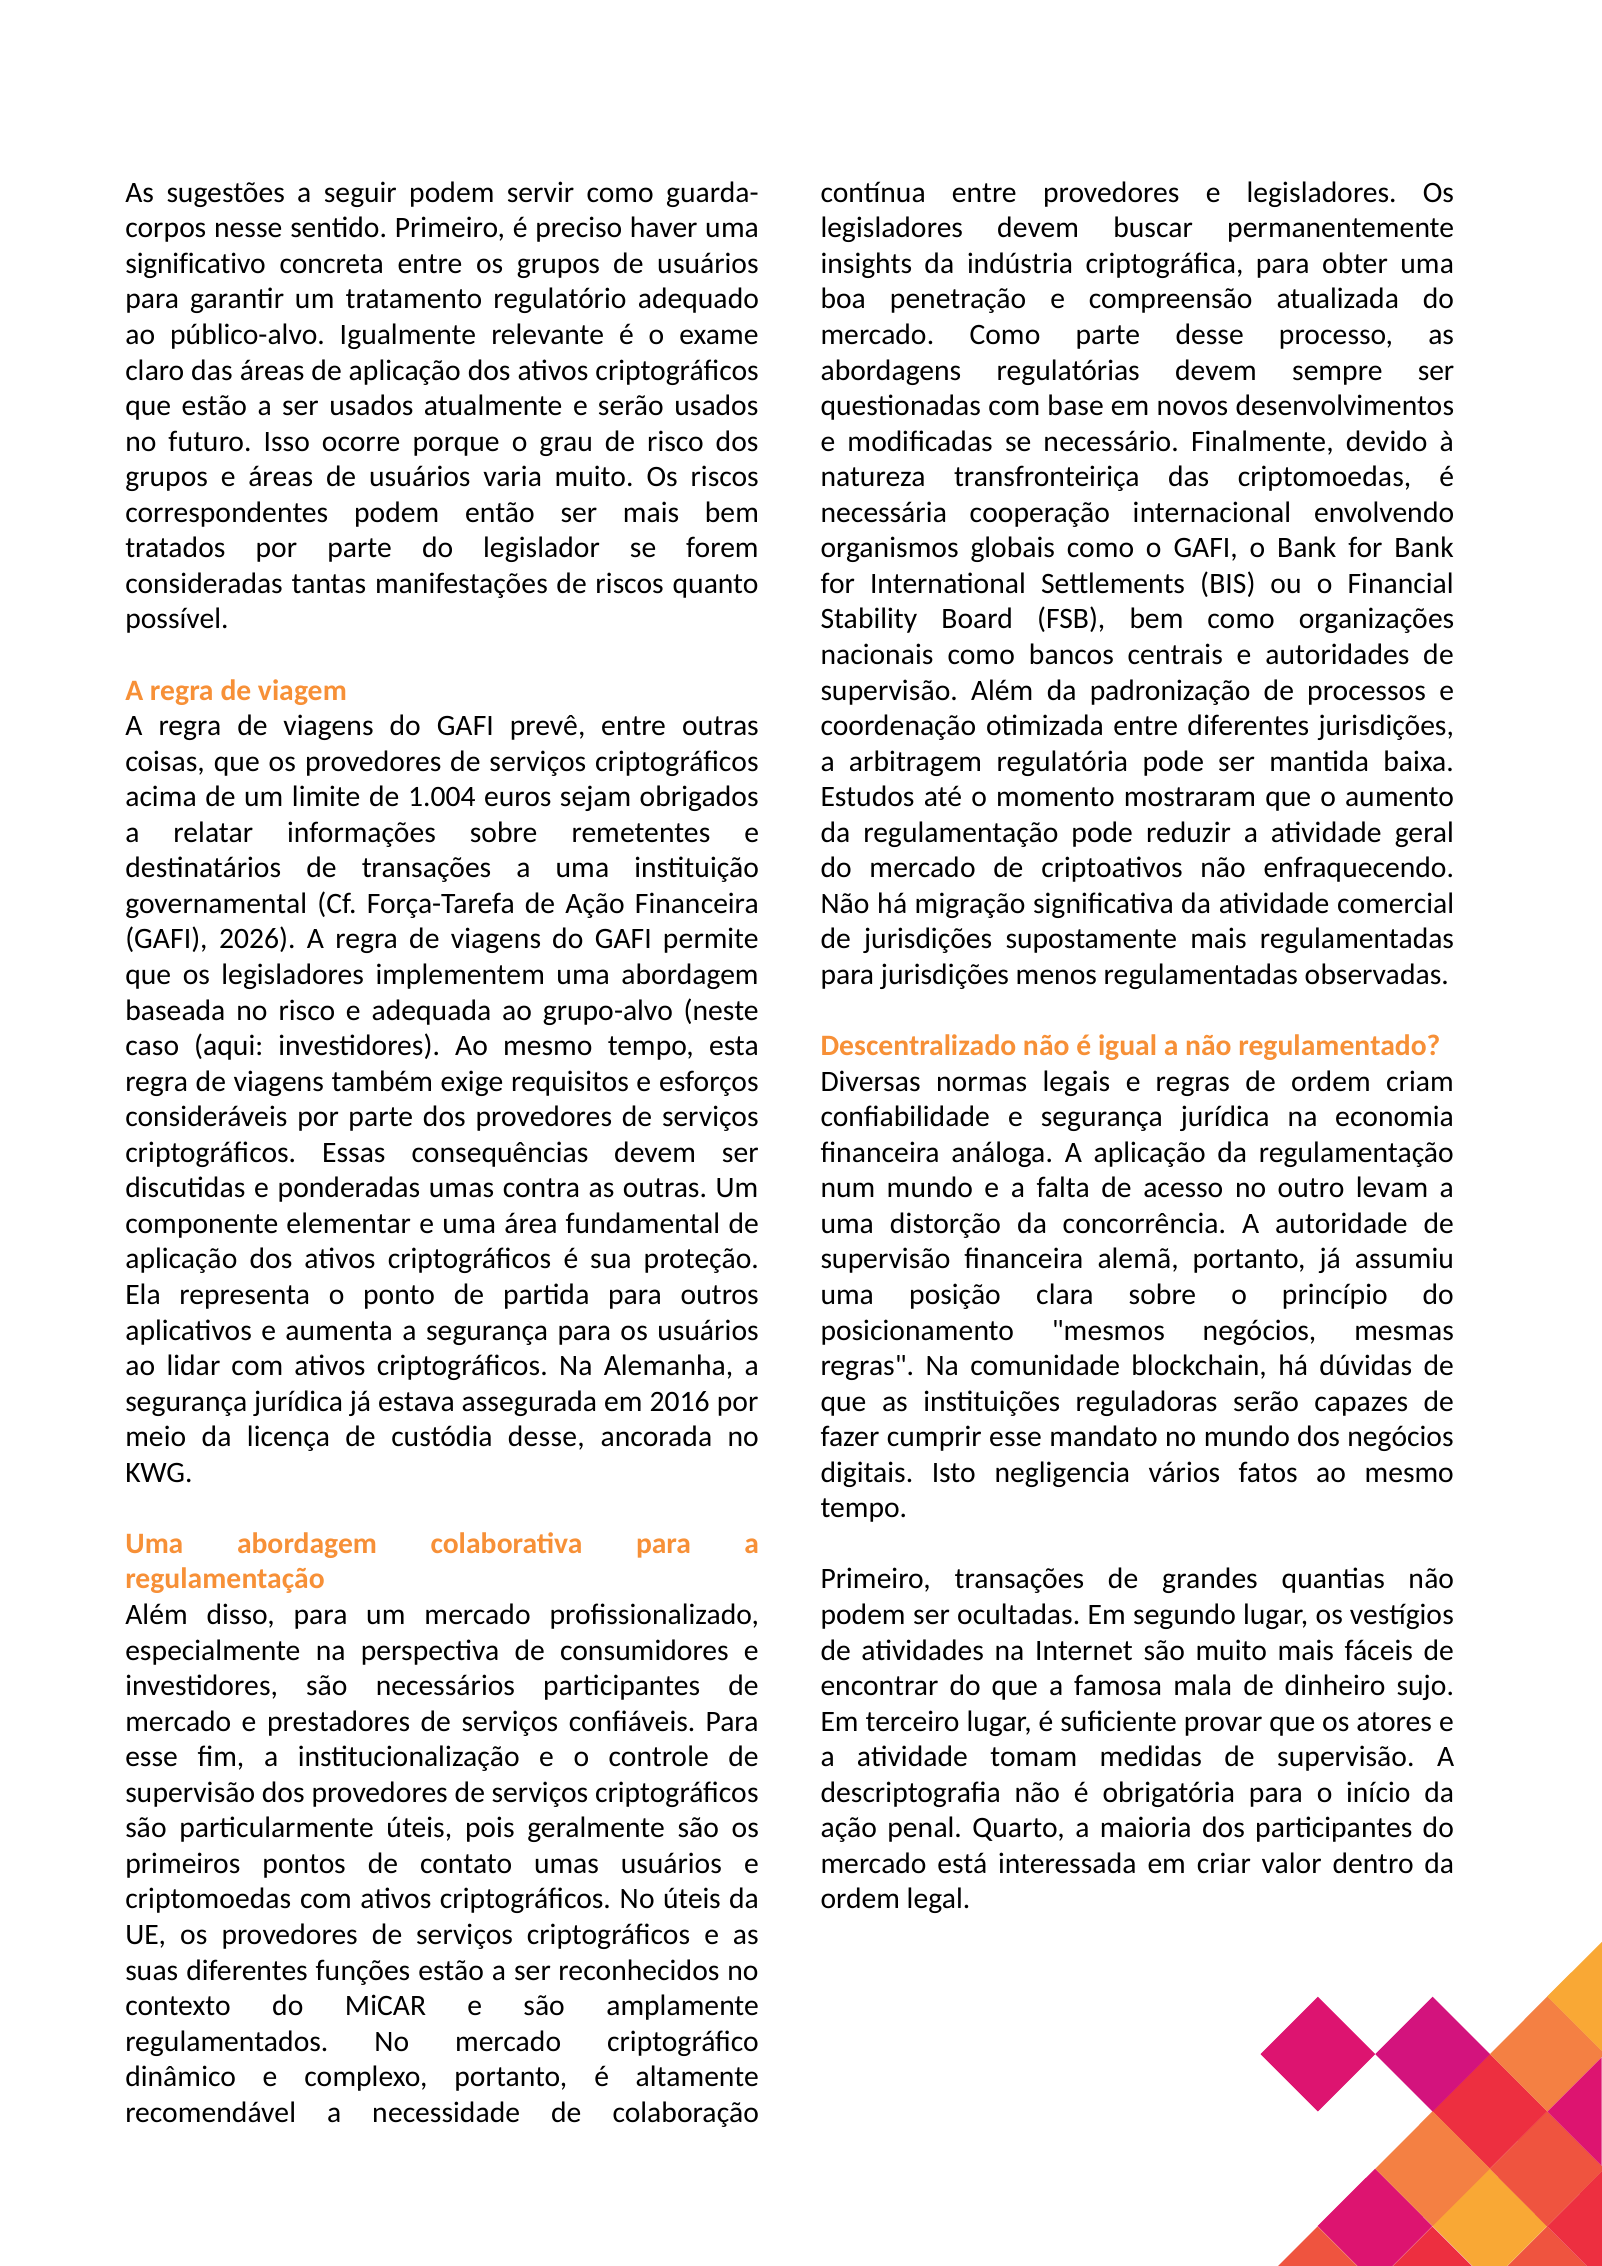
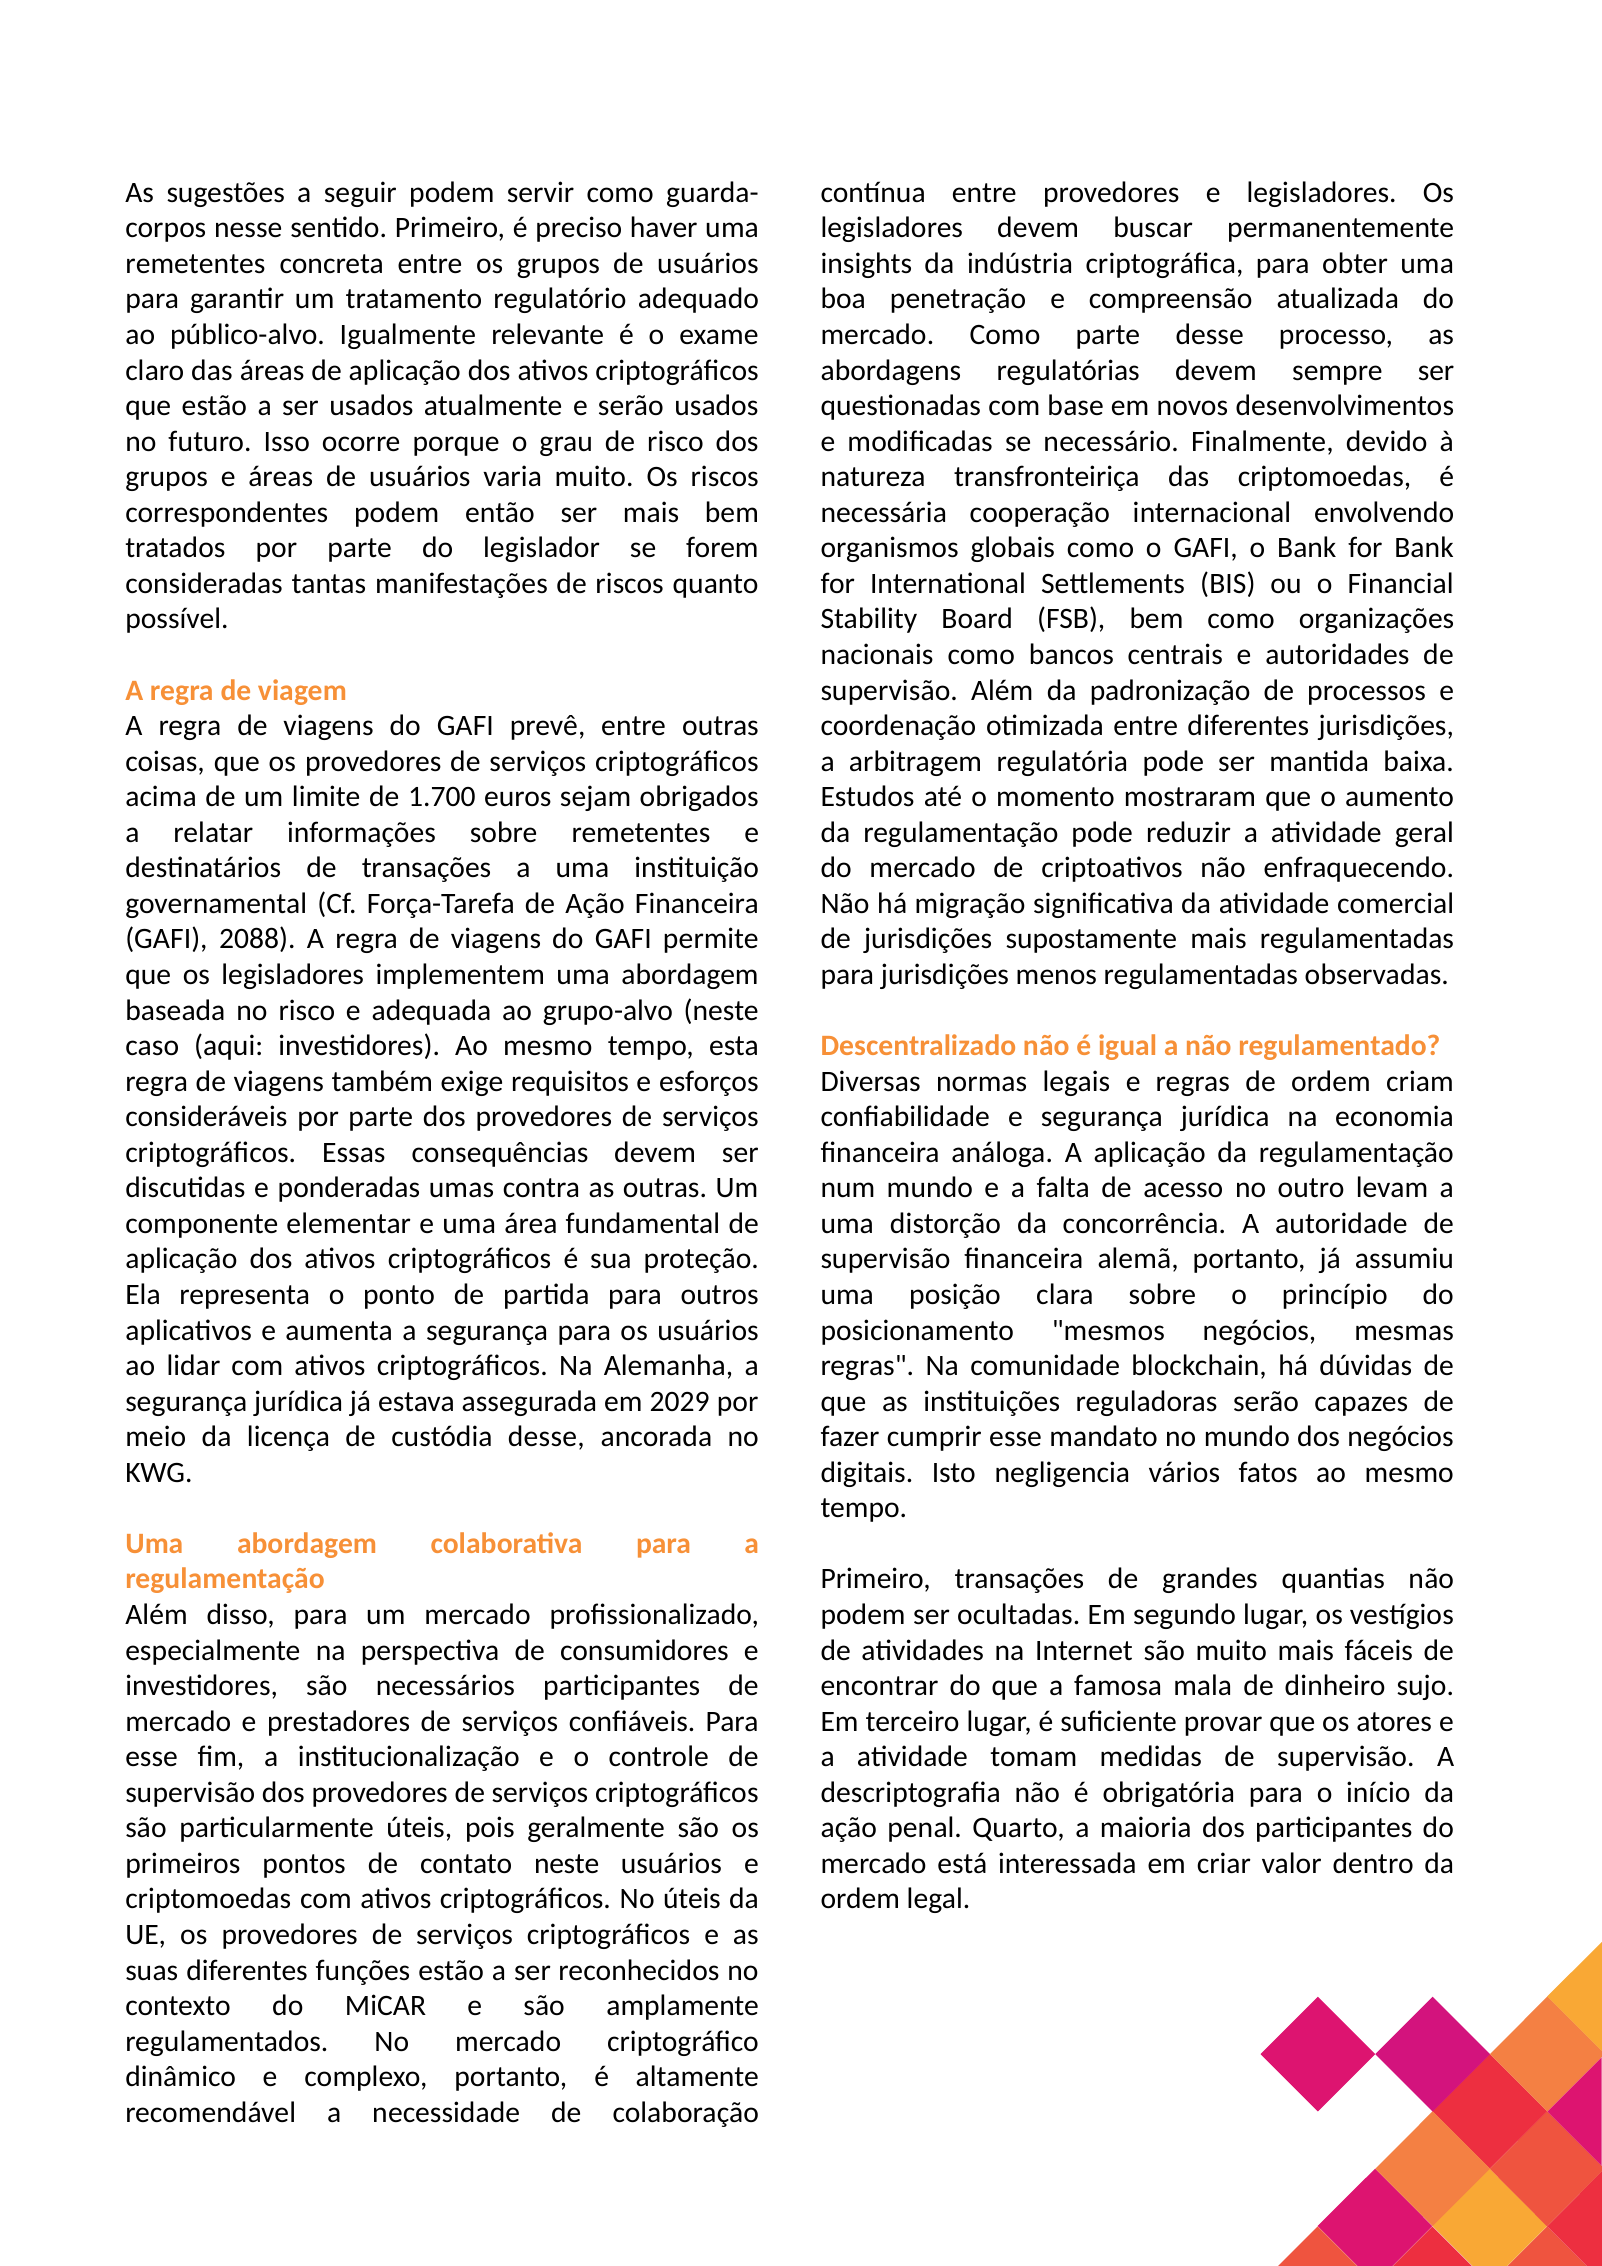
significativo: significativo -> remetentes (195, 264)
1.004: 1.004 -> 1.700 (442, 797)
2026: 2026 -> 2088 (257, 939)
2016: 2016 -> 2029 (680, 1401)
contato umas: umas -> neste (567, 1863)
